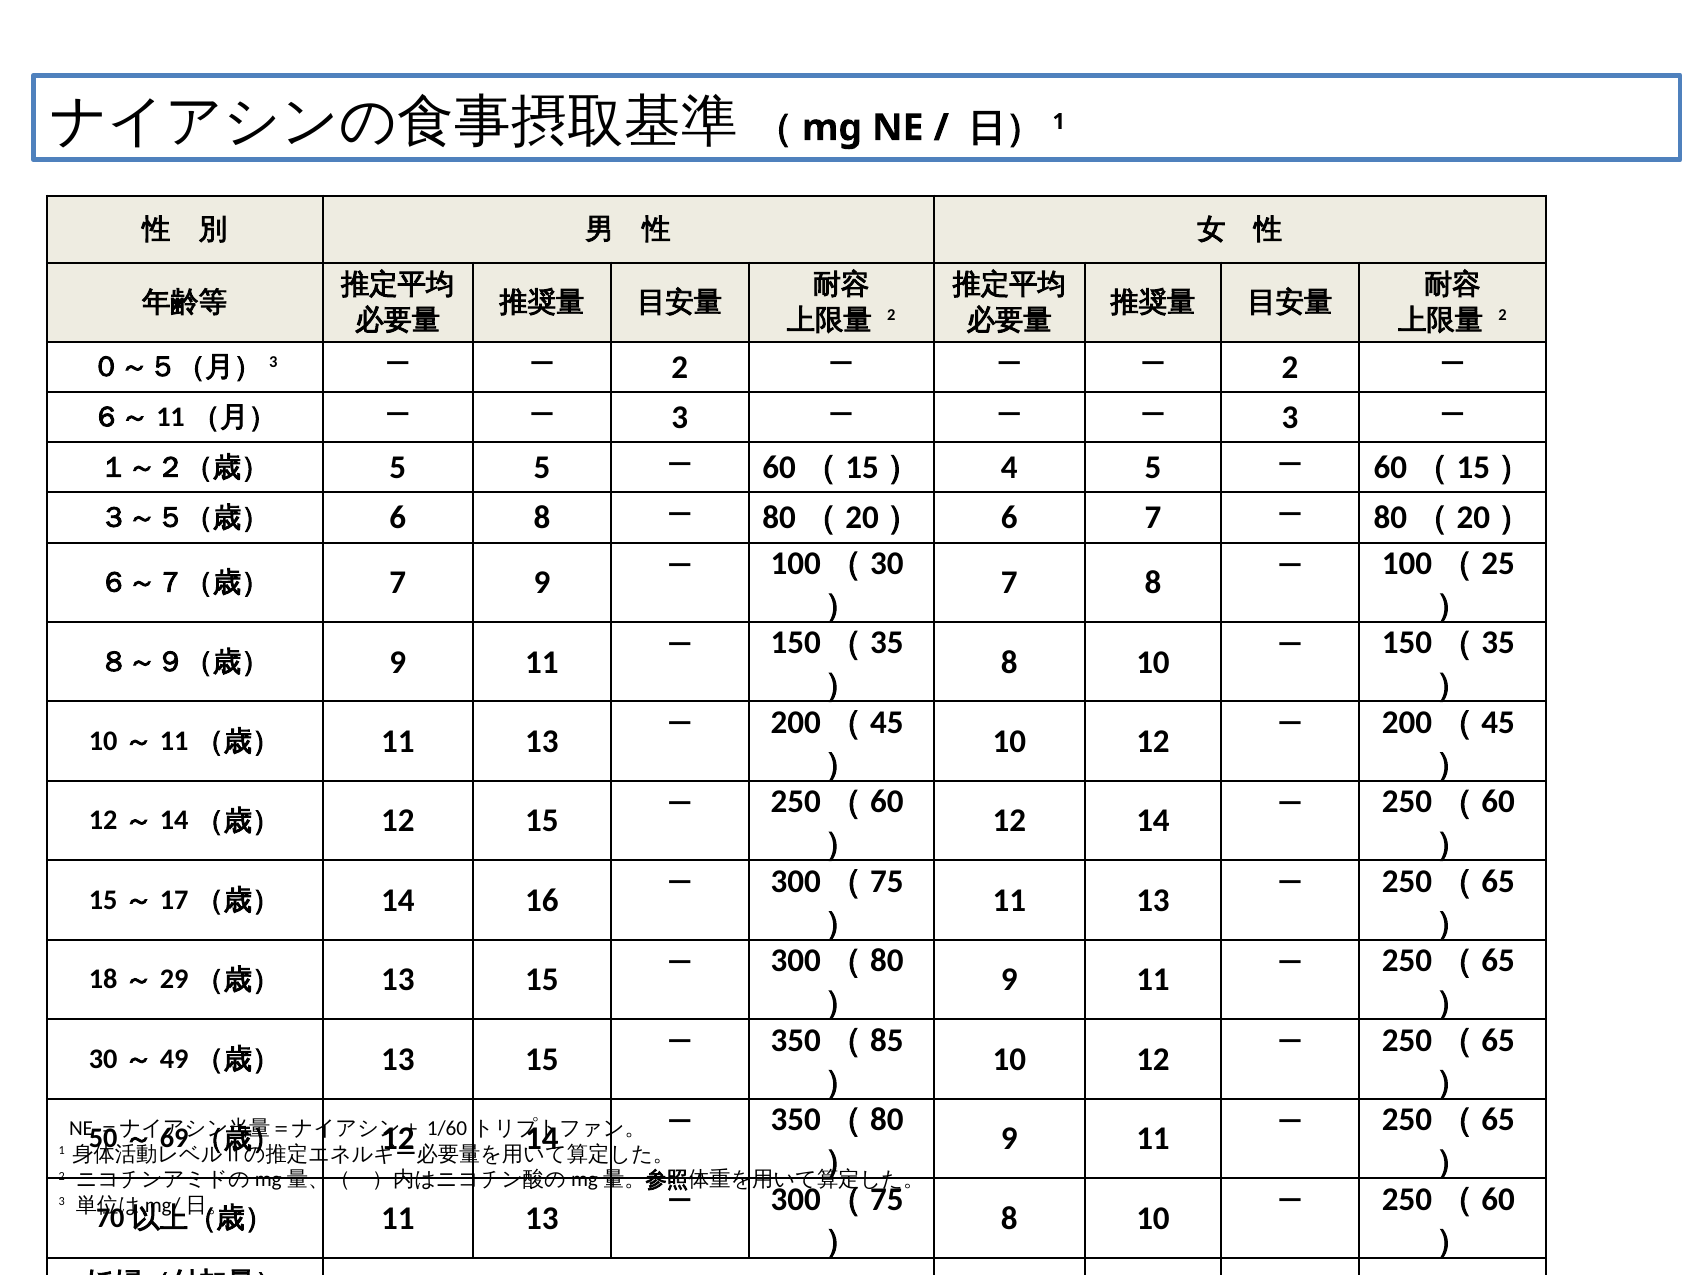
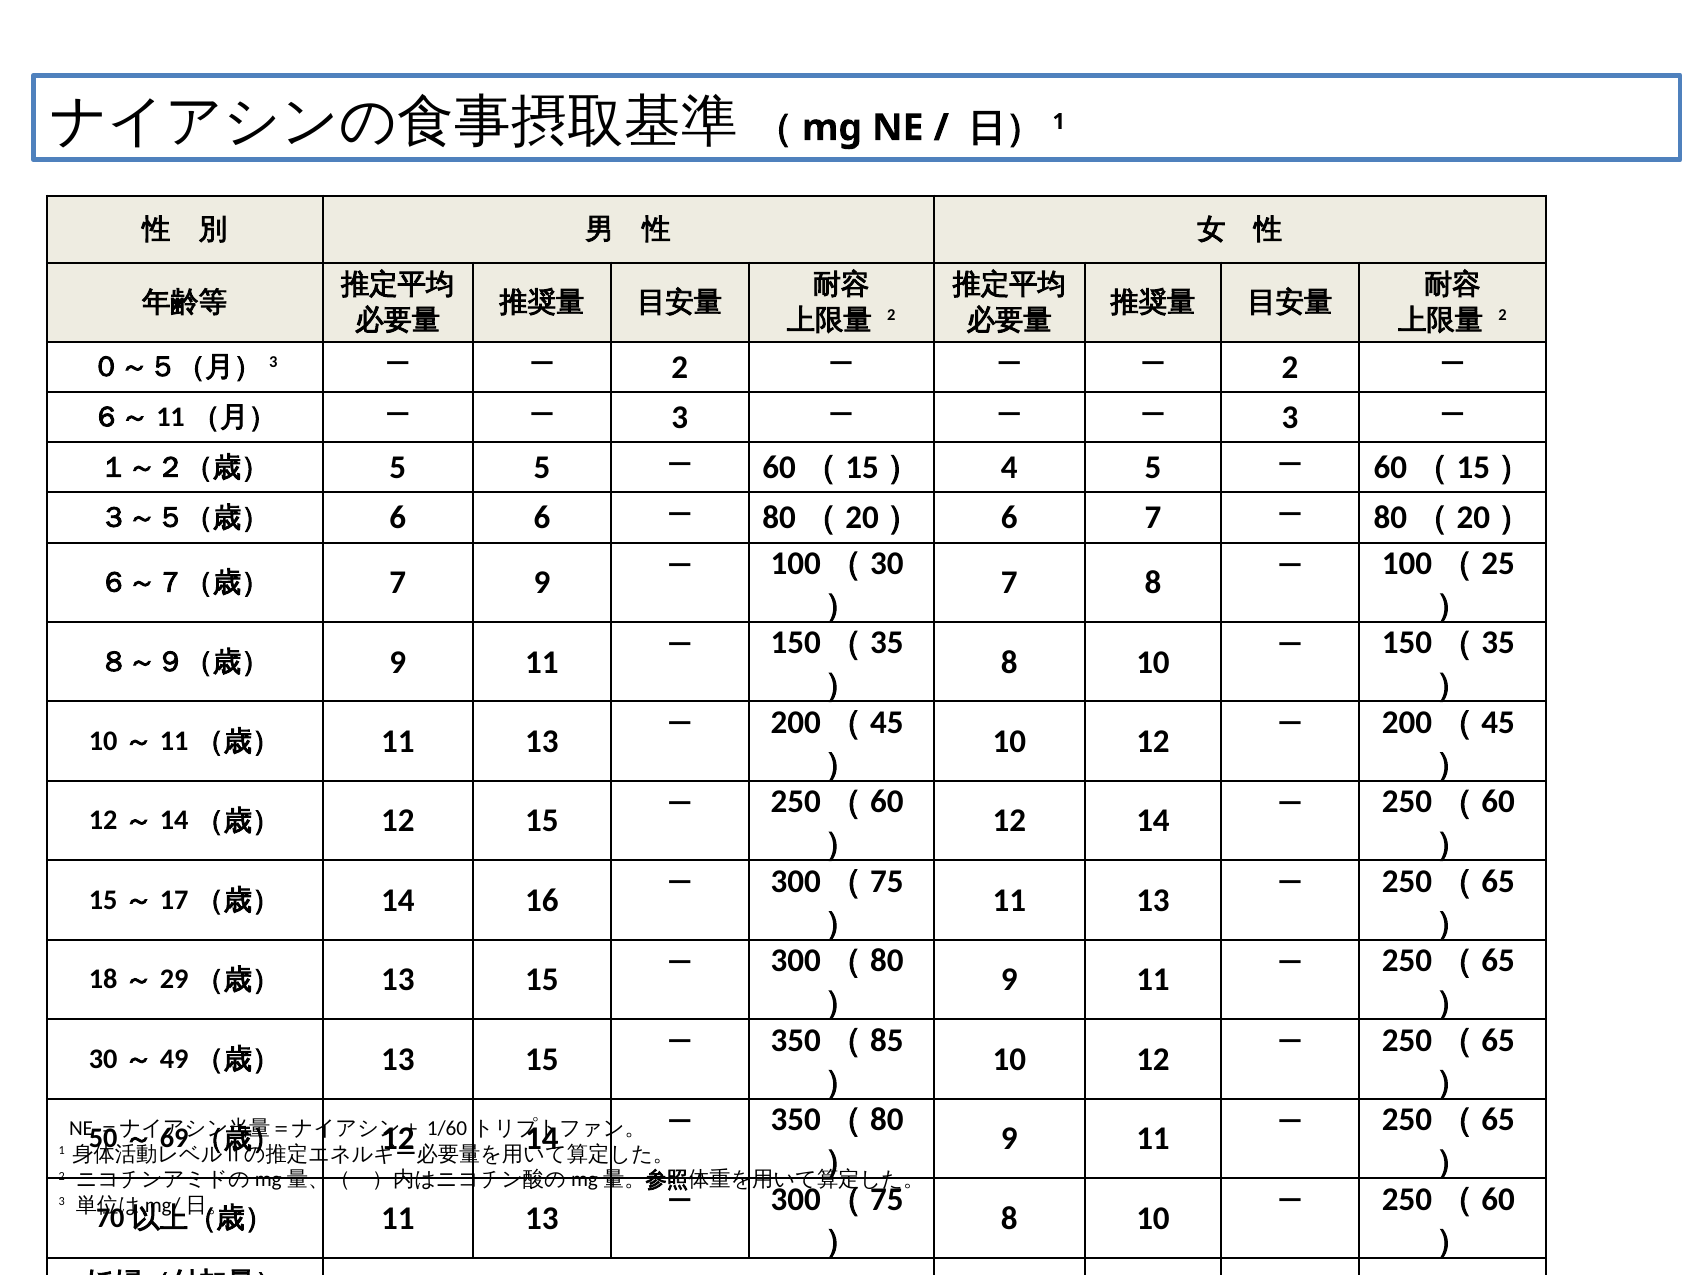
6 8: 8 -> 6 (542, 518)
